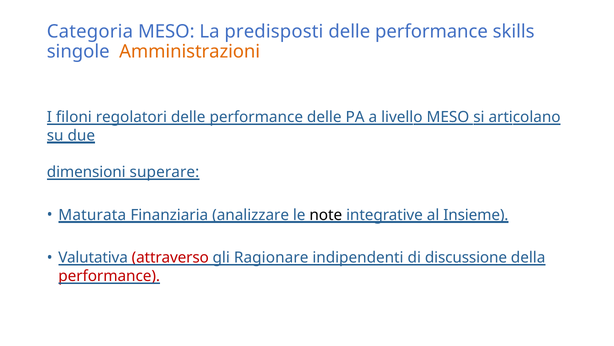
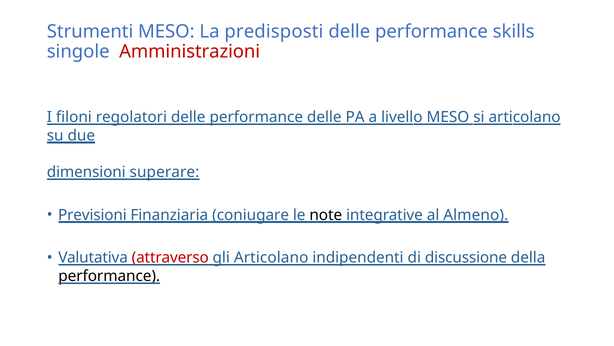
Categoria: Categoria -> Strumenti (90, 32)
Amministrazioni colour: orange -> red (190, 52)
Maturata: Maturata -> Previsioni (92, 215)
analizzare: analizzare -> coniugare (251, 215)
Insieme: Insieme -> Almeno (476, 215)
gli Ragionare: Ragionare -> Articolano (271, 257)
performance colour: red -> black (109, 276)
